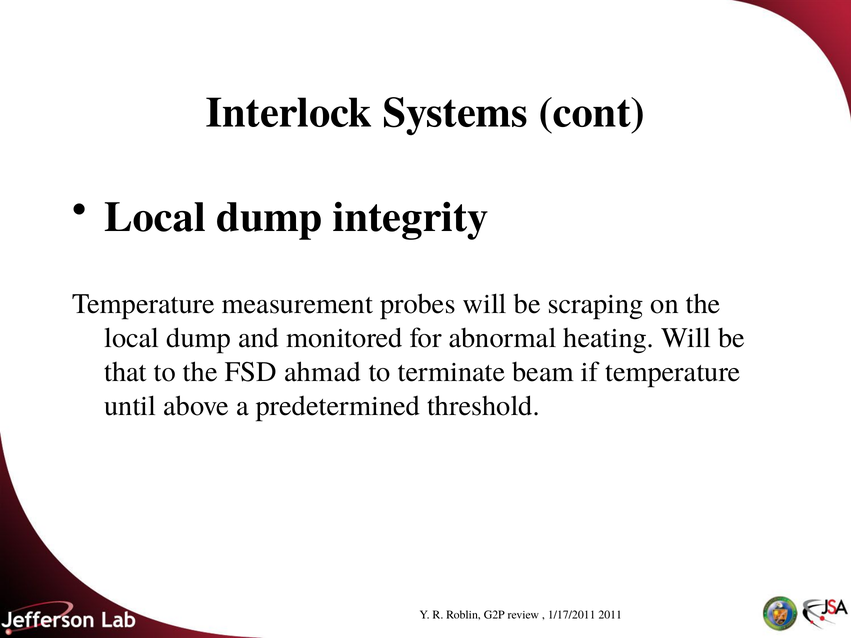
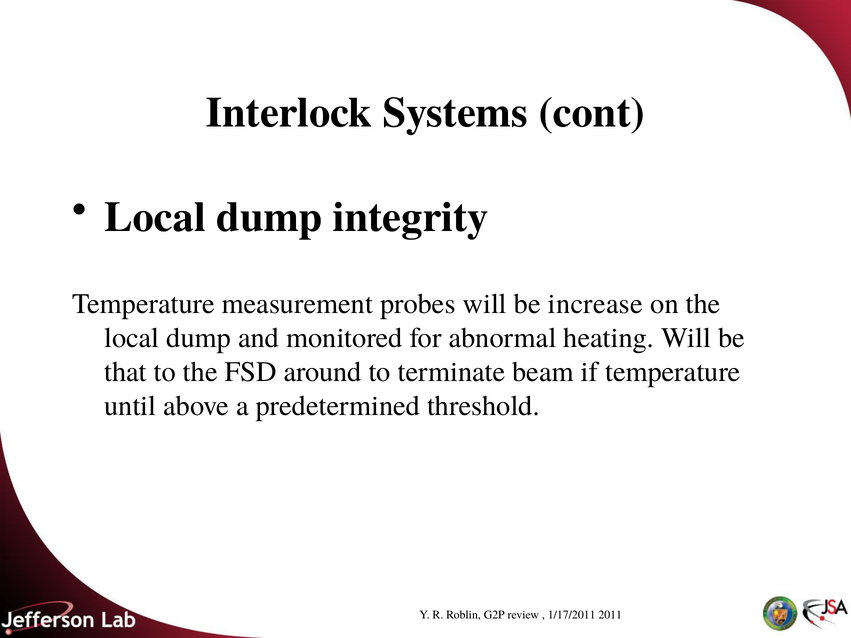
scraping: scraping -> increase (595, 304)
ahmad: ahmad -> around (323, 372)
